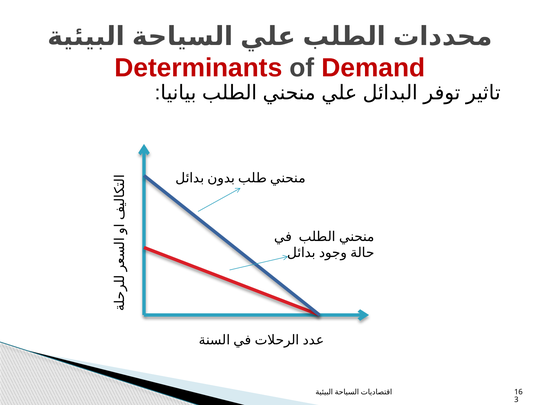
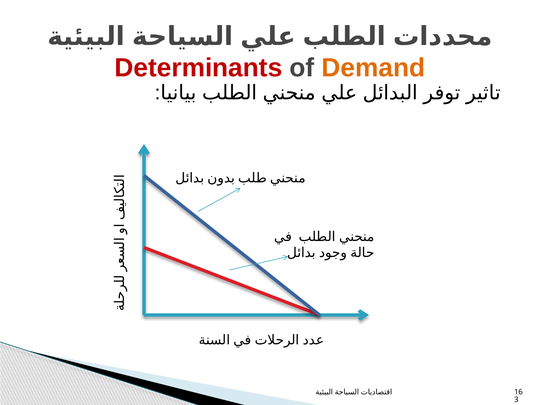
Demand colour: red -> orange (373, 68)
